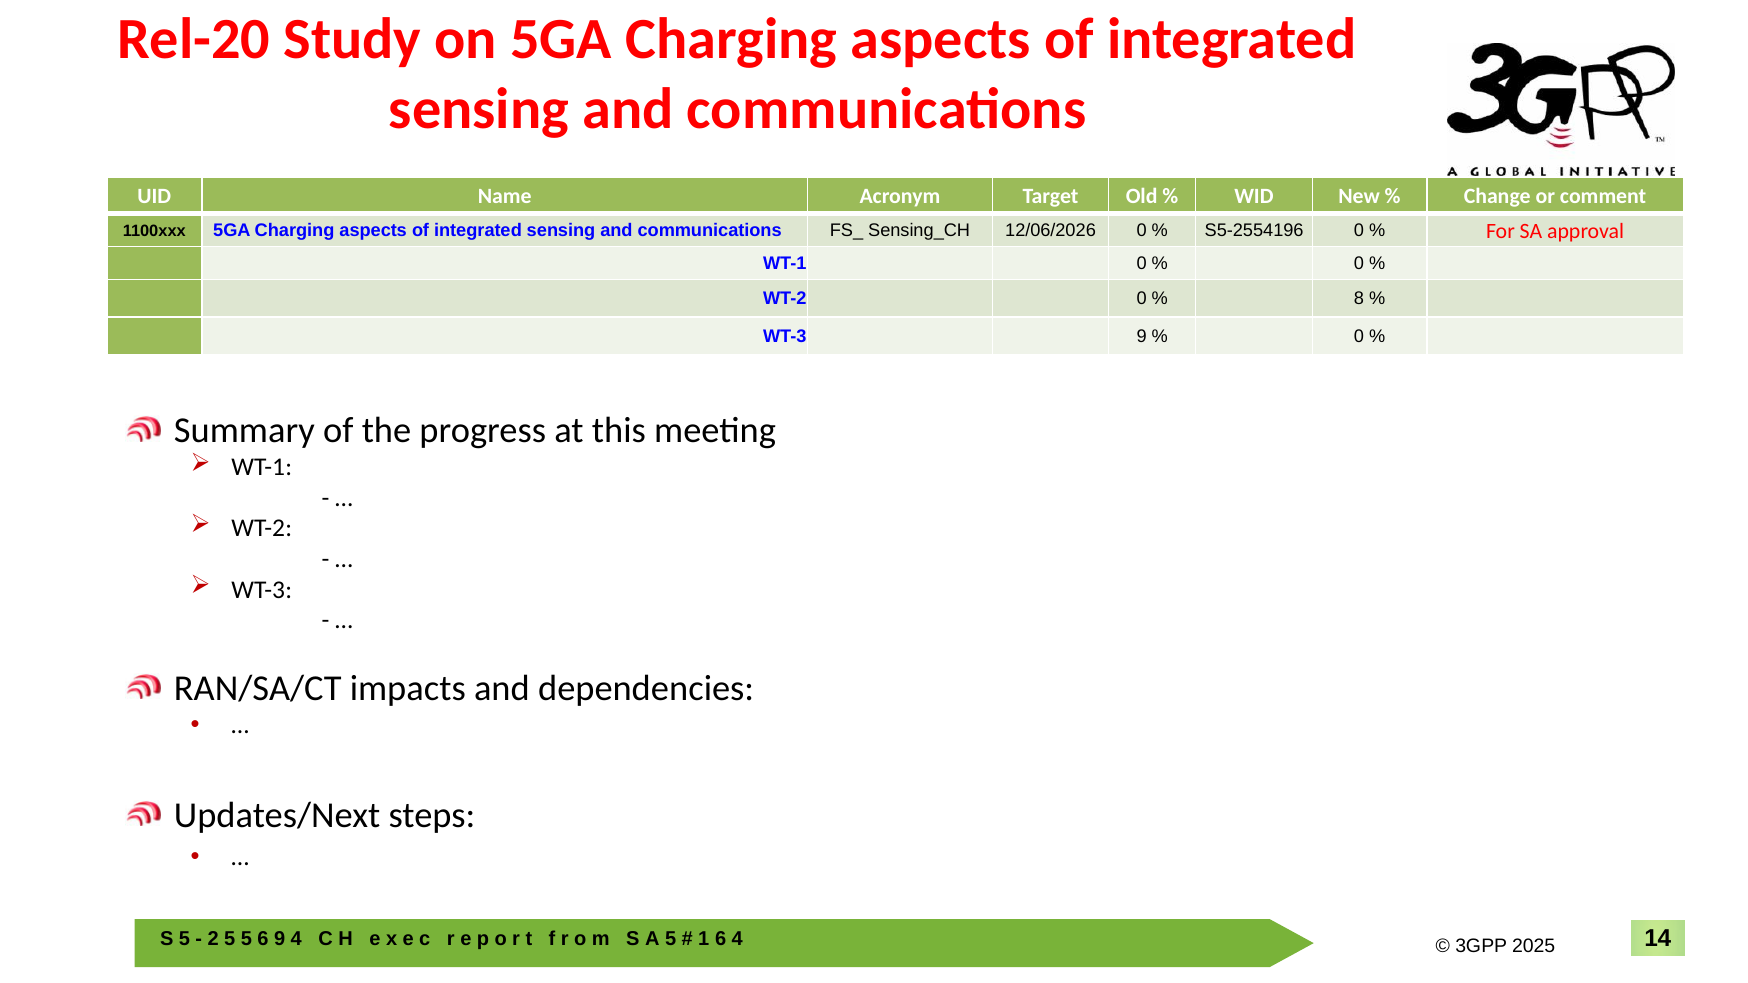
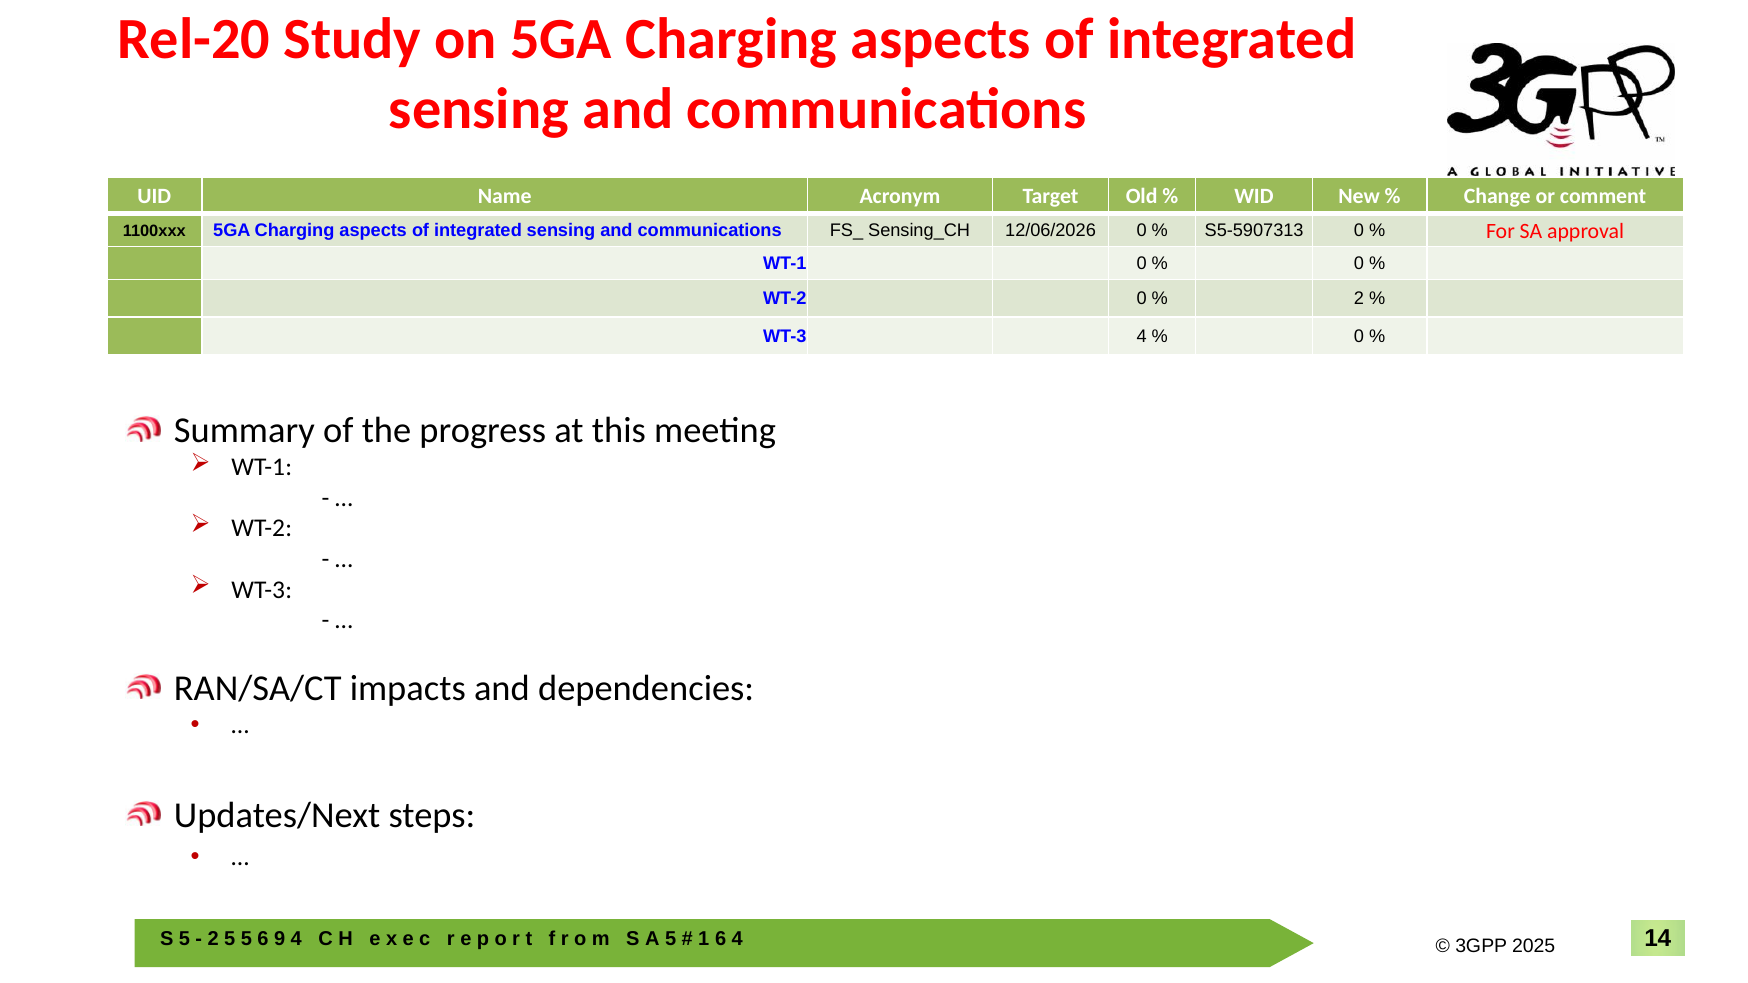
S5-2554196: S5-2554196 -> S5-5907313 (1254, 230)
8: 8 -> 2 (1359, 299)
WT-3 9: 9 -> 4 (1142, 336)
